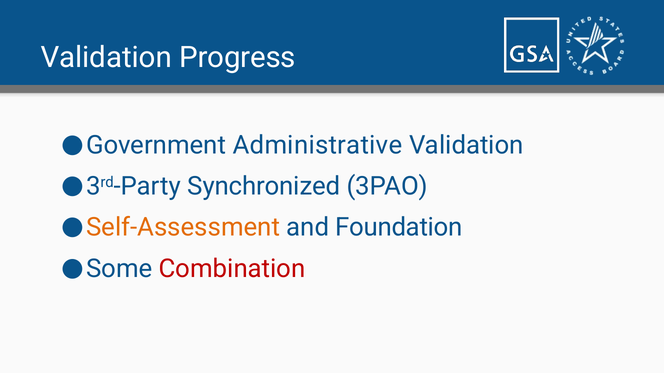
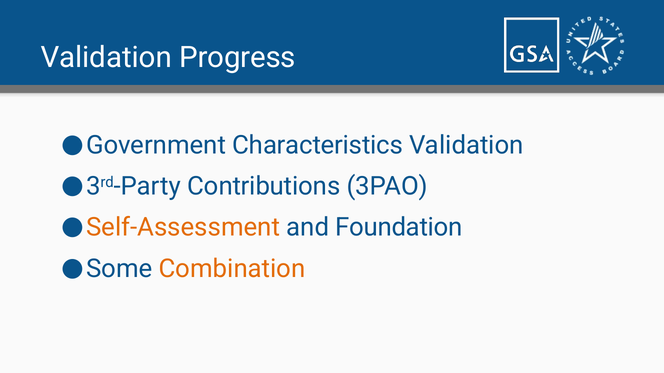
Administrative: Administrative -> Characteristics (318, 145)
Synchronized: Synchronized -> Contributions (264, 187)
Combination colour: red -> orange (232, 269)
